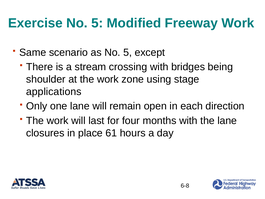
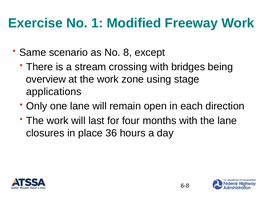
Exercise No 5: 5 -> 1 (97, 23)
as No 5: 5 -> 8 (128, 52)
shoulder: shoulder -> overview (46, 79)
61: 61 -> 36 (111, 133)
